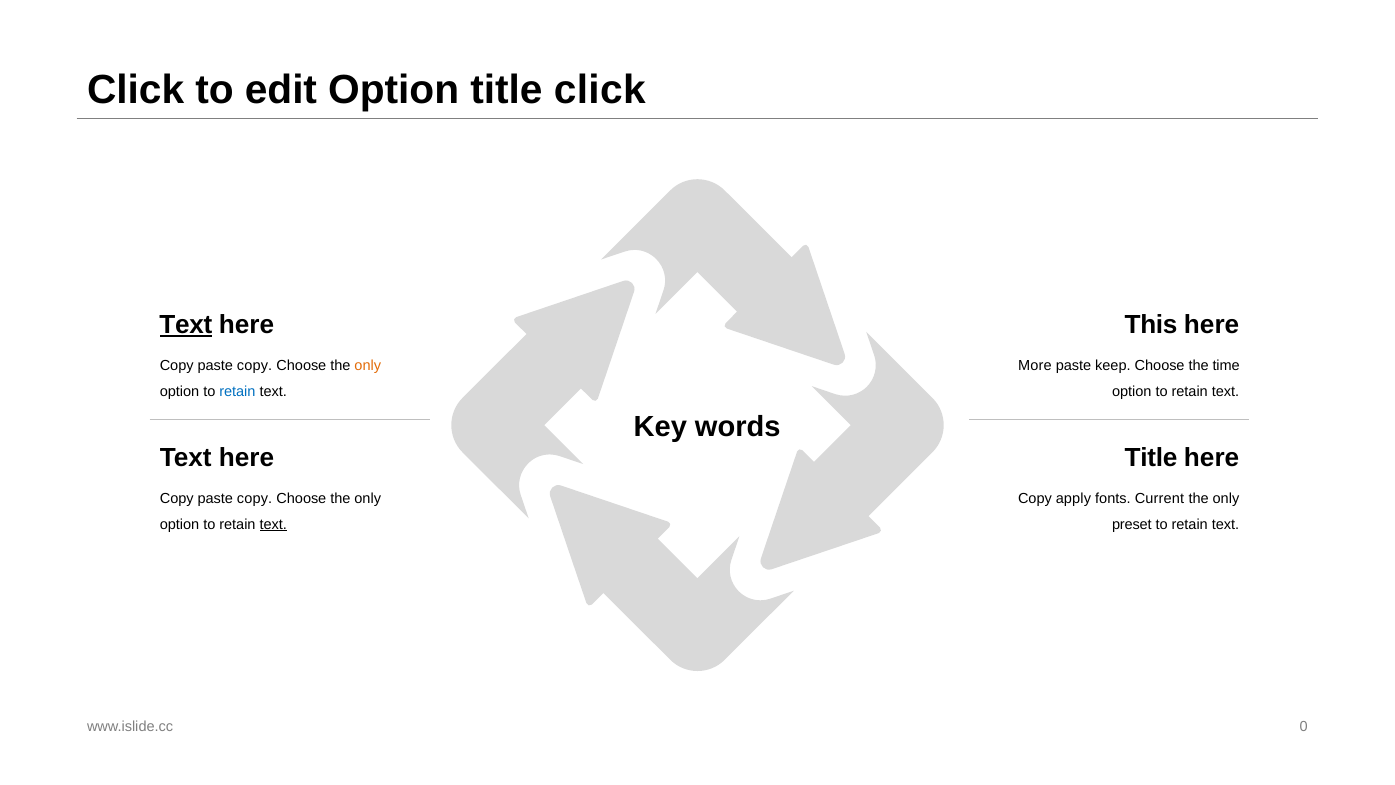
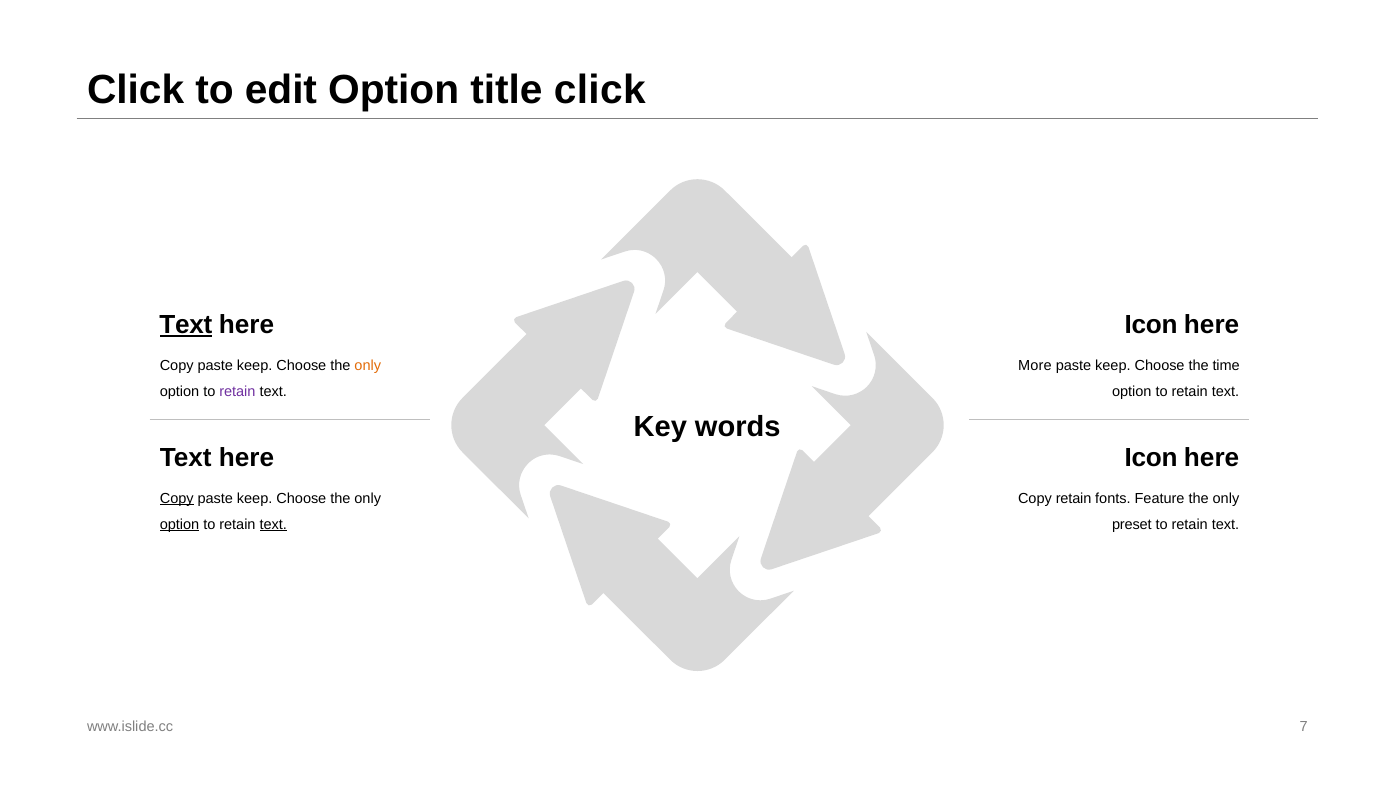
This: This -> Icon (1151, 324)
copy: copy -> keep (255, 365)
retain colour: blue -> purple (237, 391)
Title: Title -> Icon (1151, 457)
Copy underline: none -> present (177, 498)
copy: copy -> keep (255, 498)
Copy apply: apply -> retain (1074, 498)
Current: Current -> Feature (1160, 498)
option underline: none -> present (180, 524)
0: 0 -> 7 (1304, 727)
